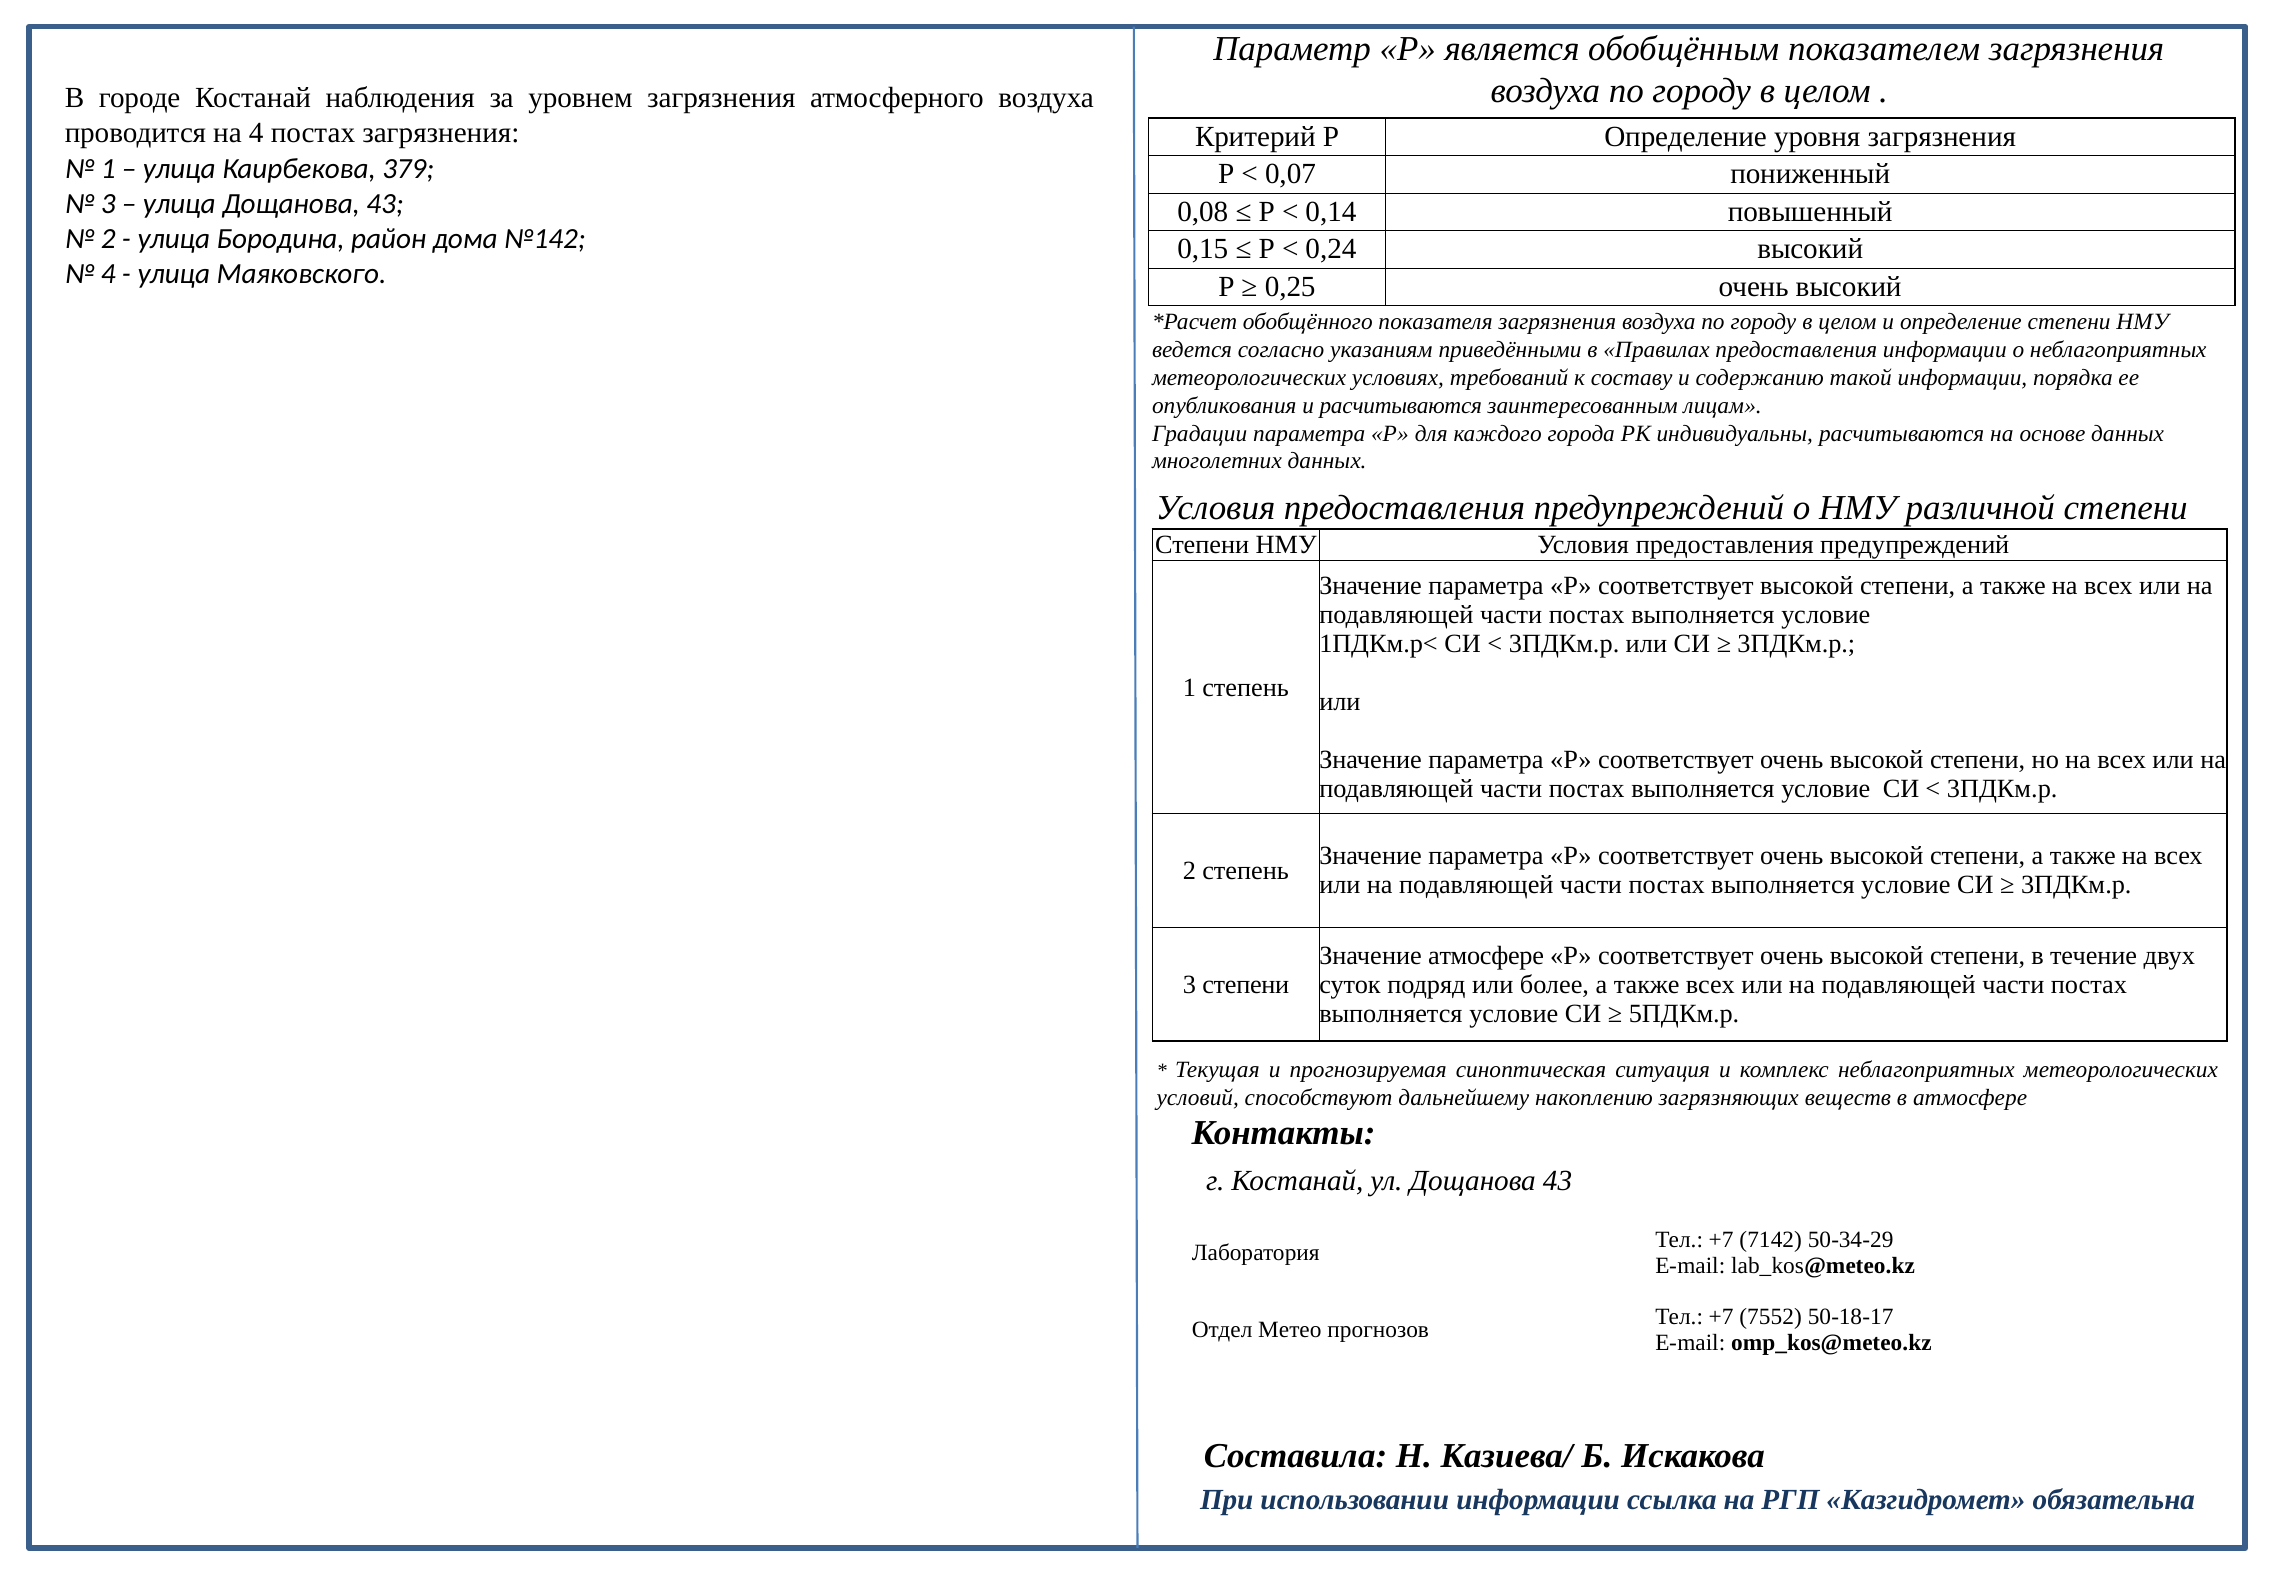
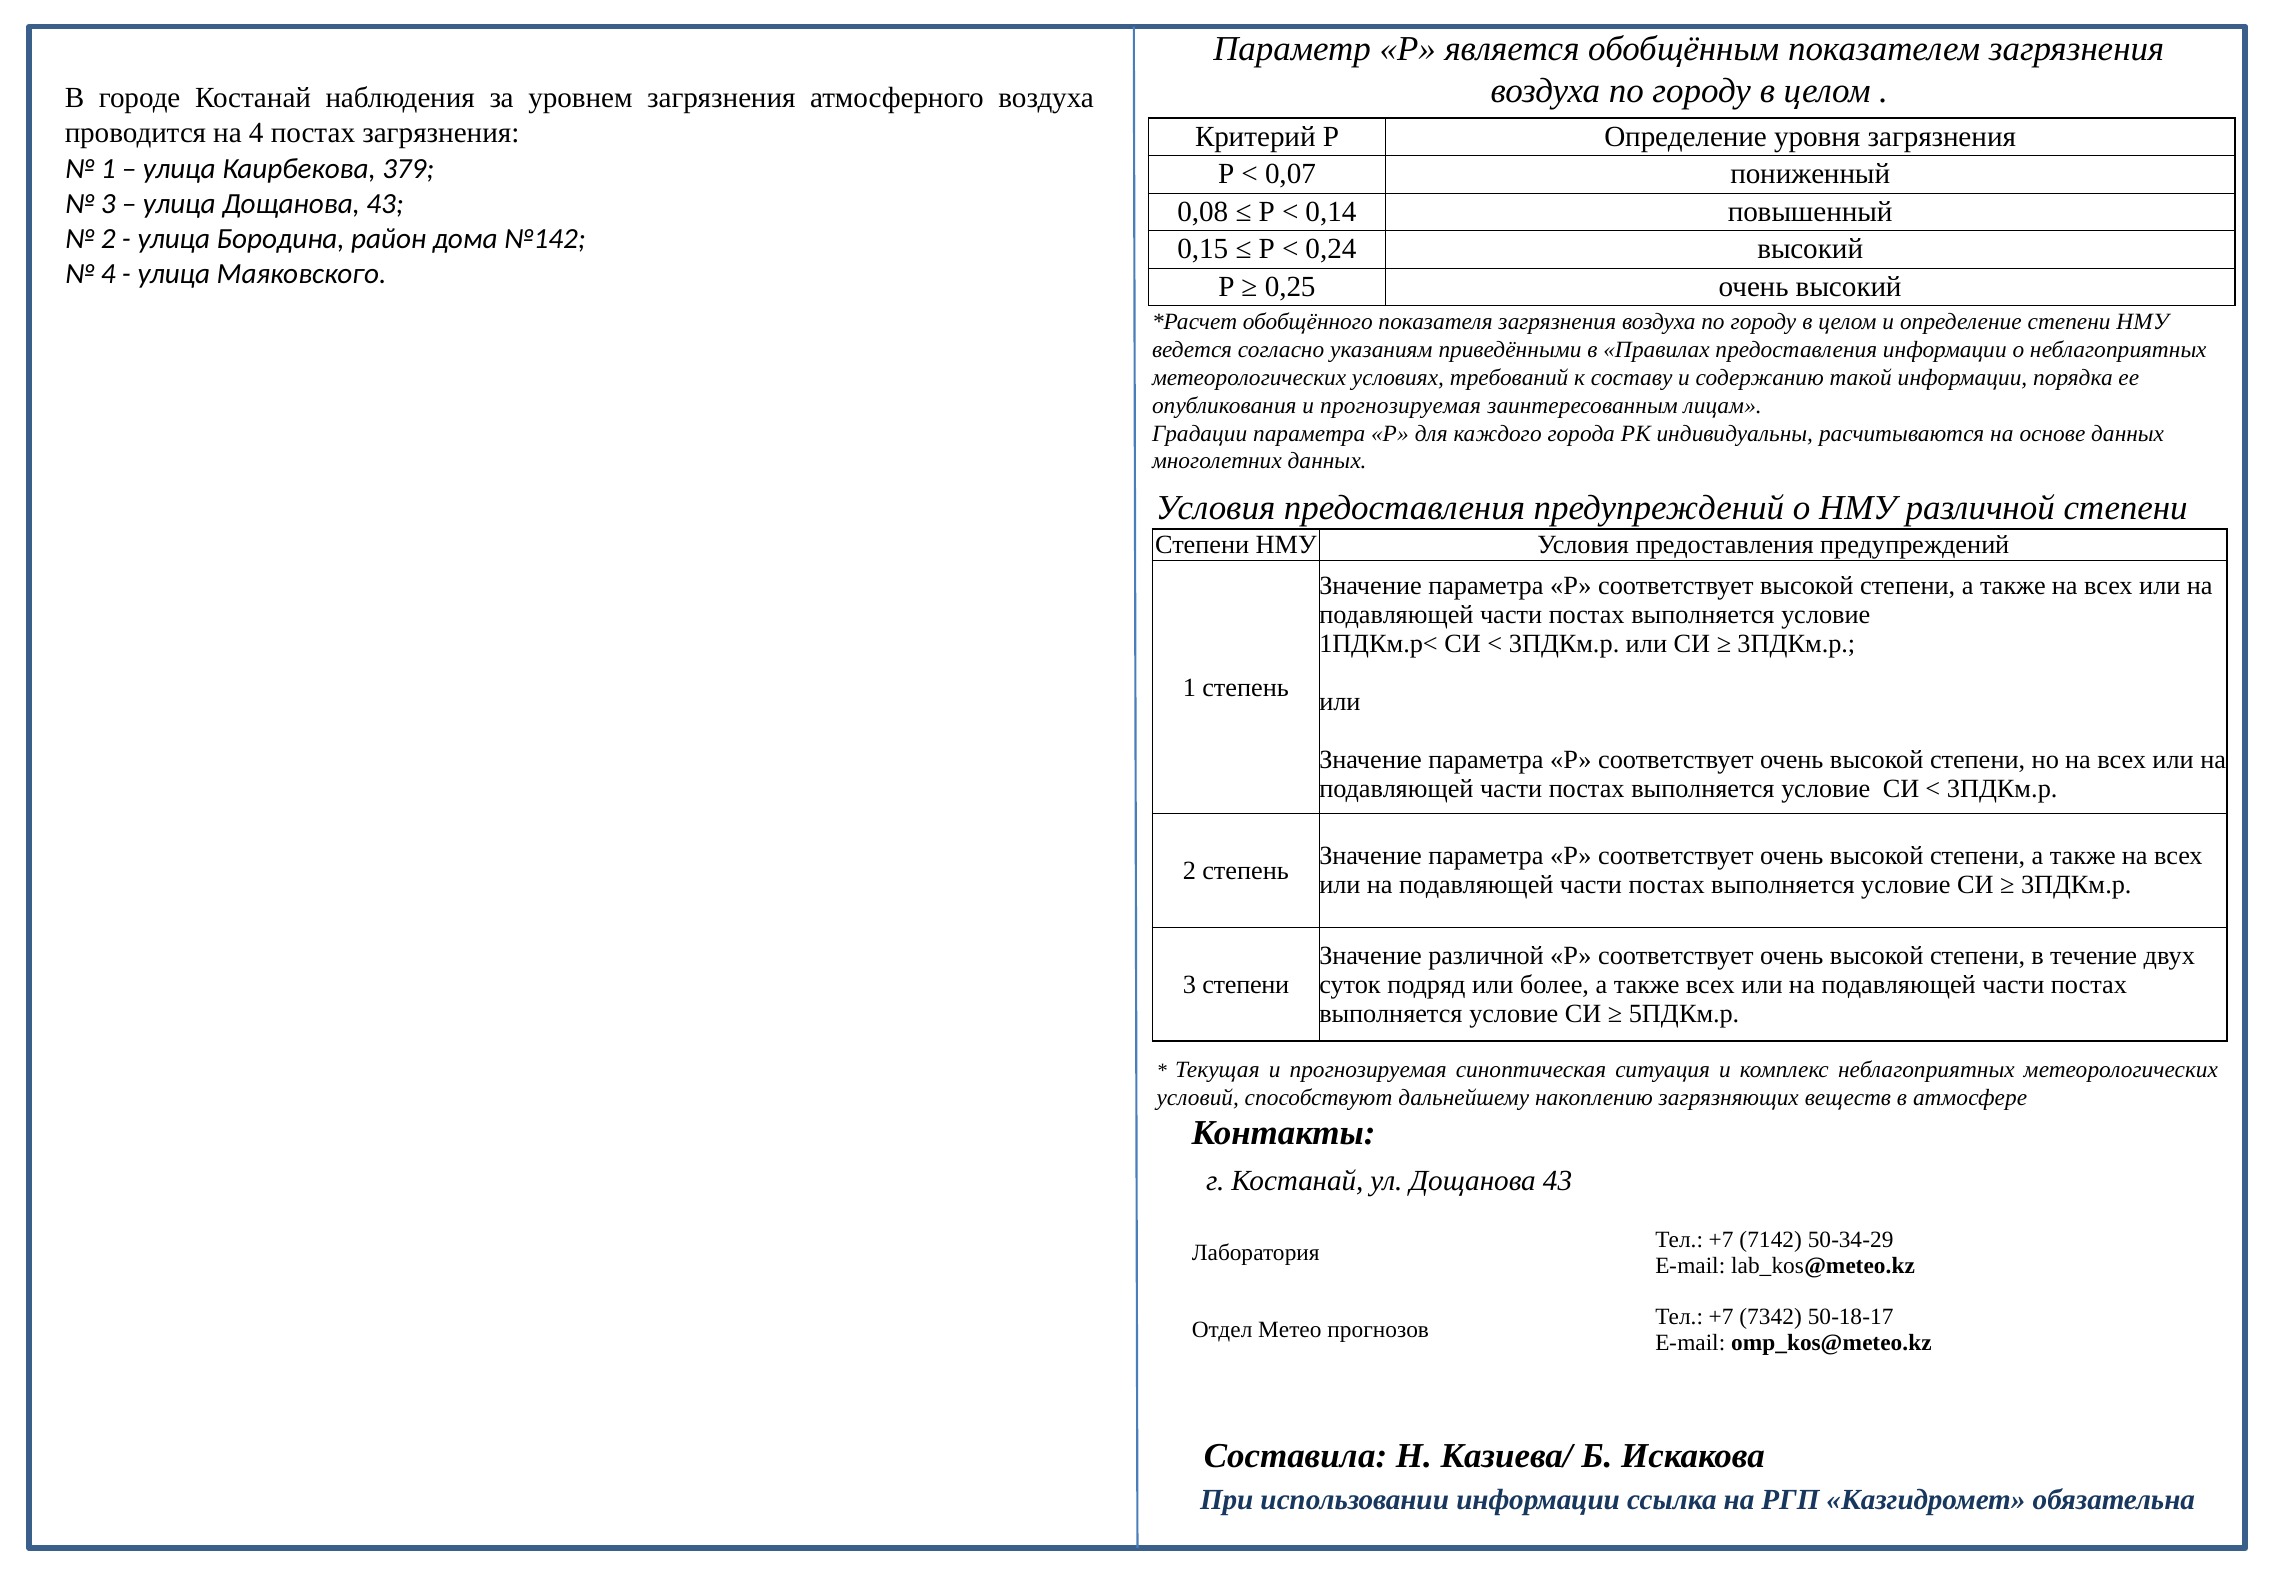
опубликования и расчитываются: расчитываются -> прогнозируемая (1401, 405)
Значение атмосфере: атмосфере -> различной (1486, 955)
7552: 7552 -> 7342 (1771, 1317)
